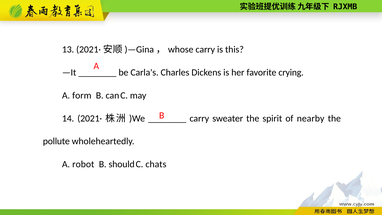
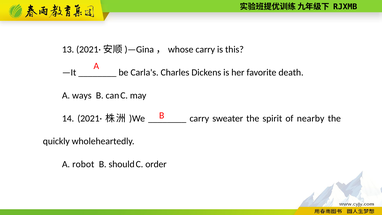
crying: crying -> death (291, 72)
form: form -> ways (82, 95)
pollute: pollute -> quickly (56, 141)
chats: chats -> order (156, 164)
